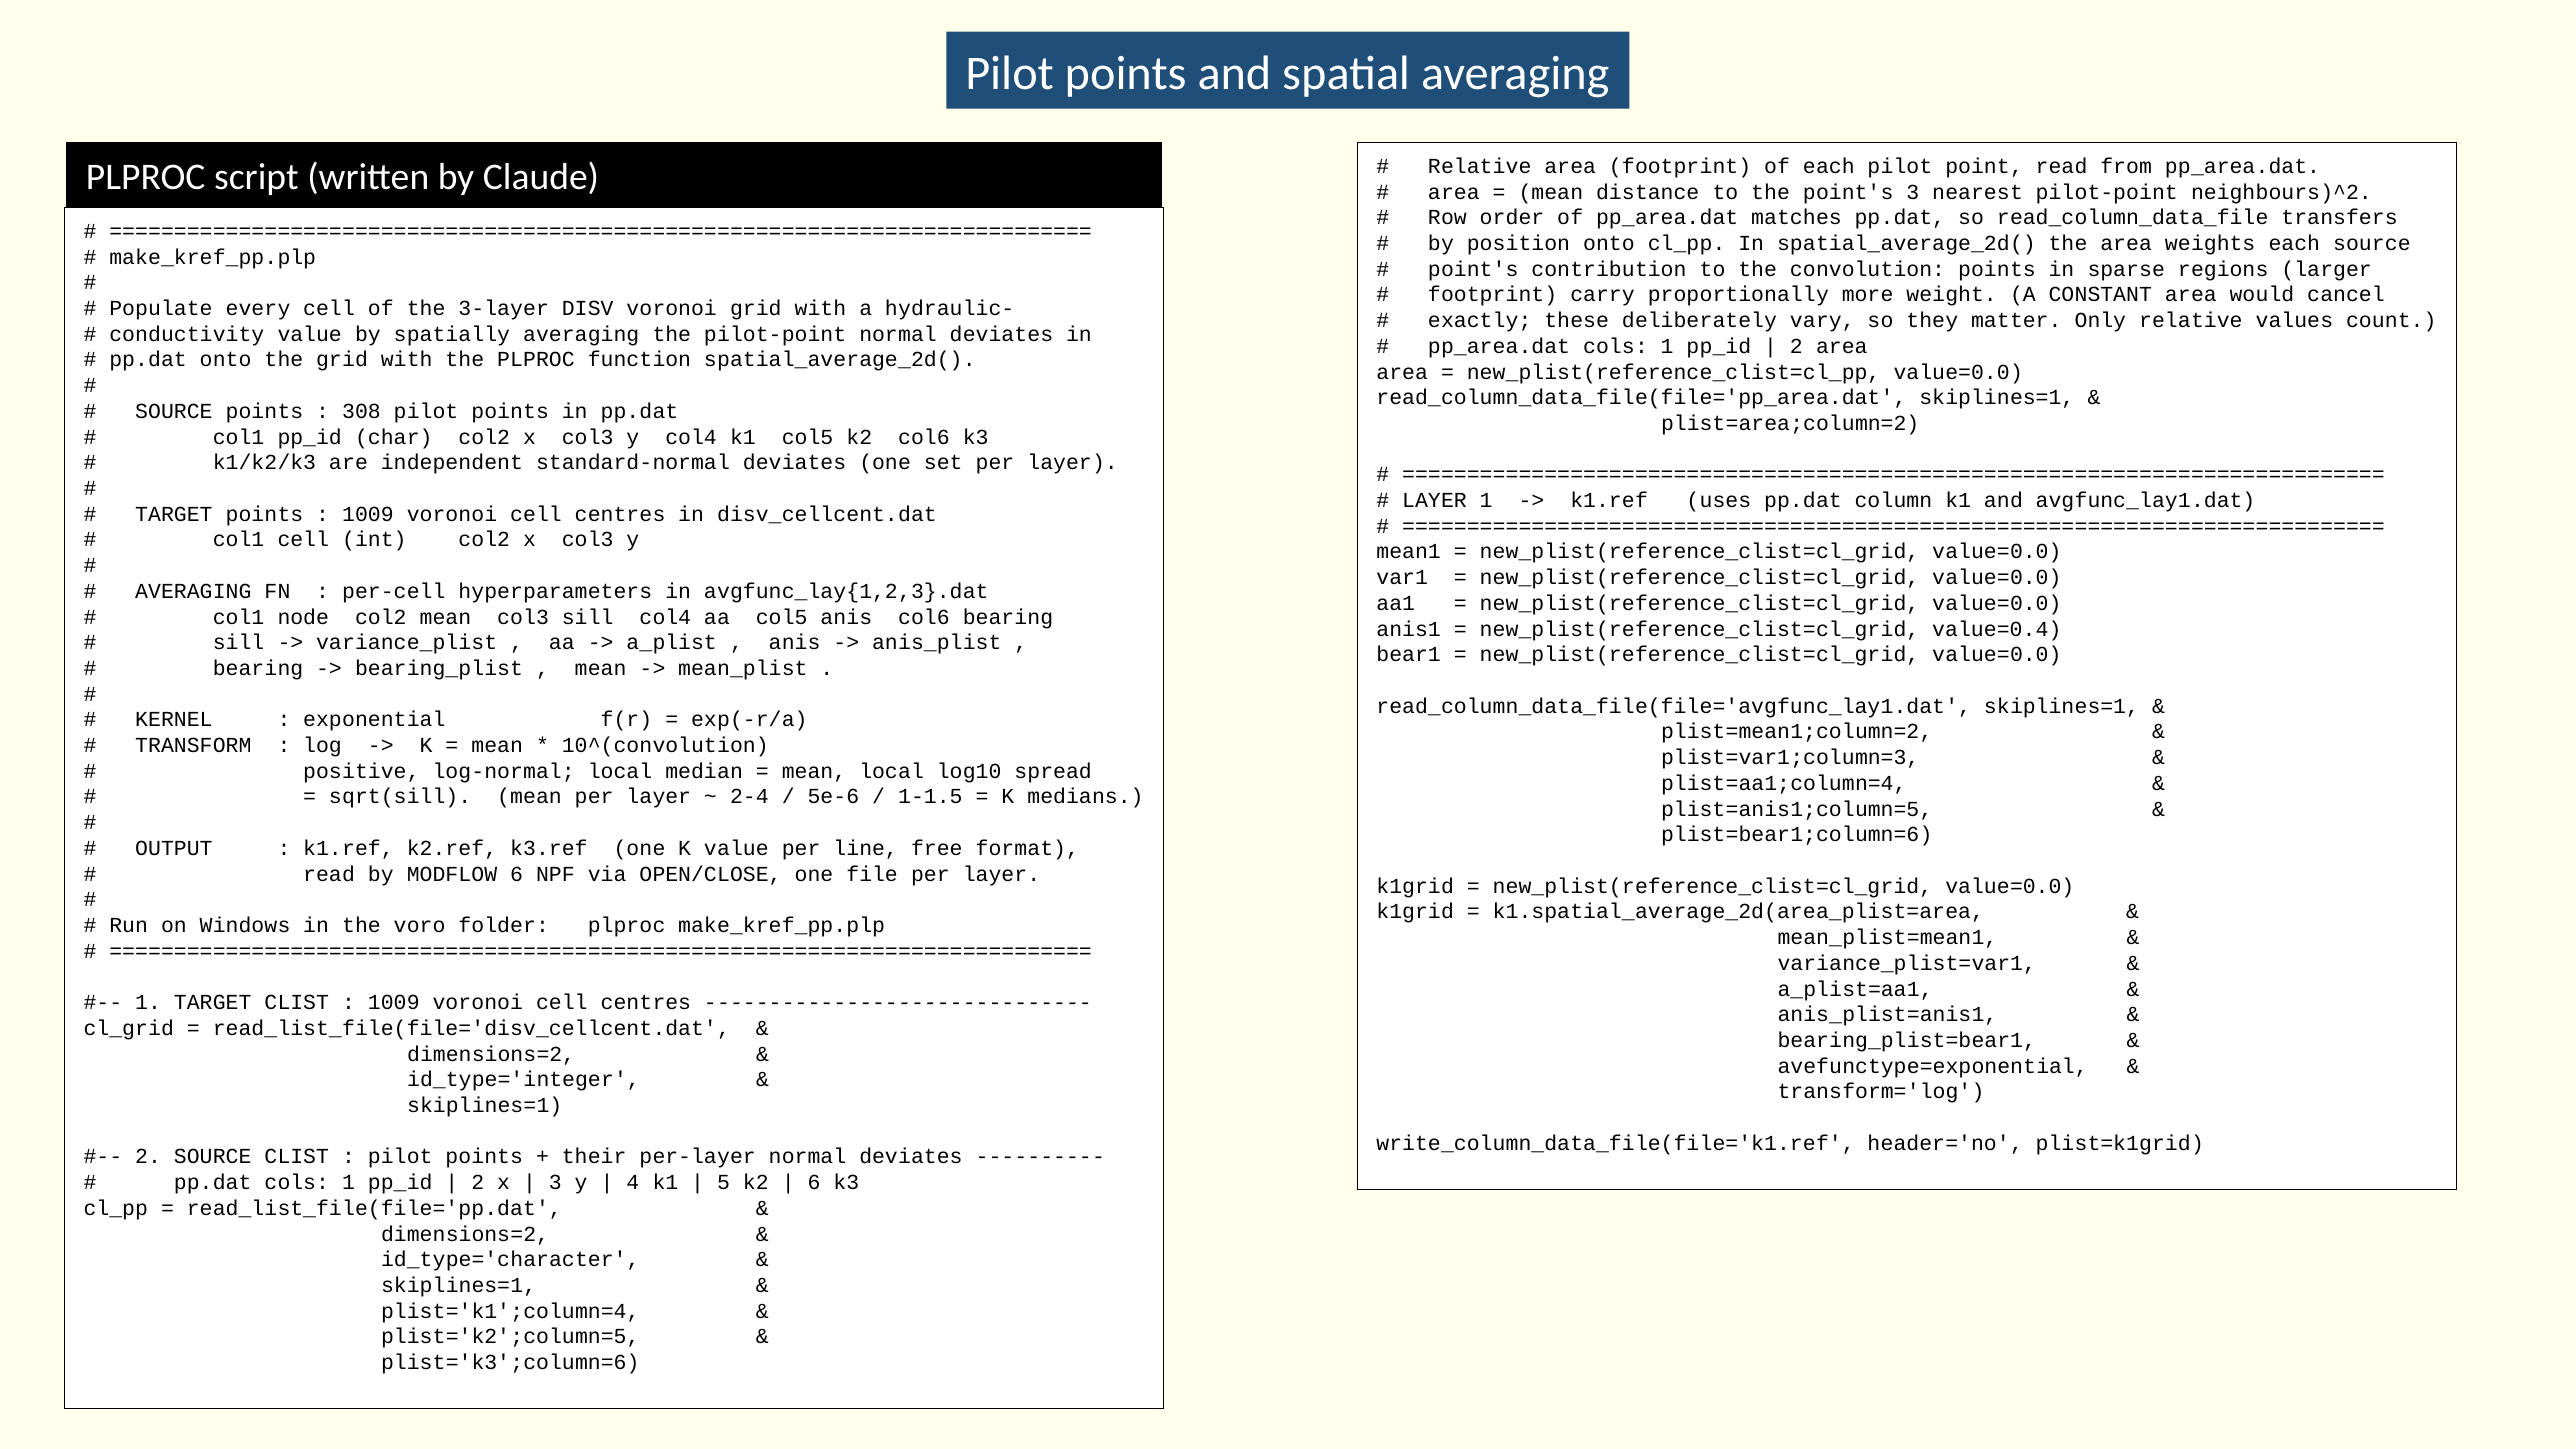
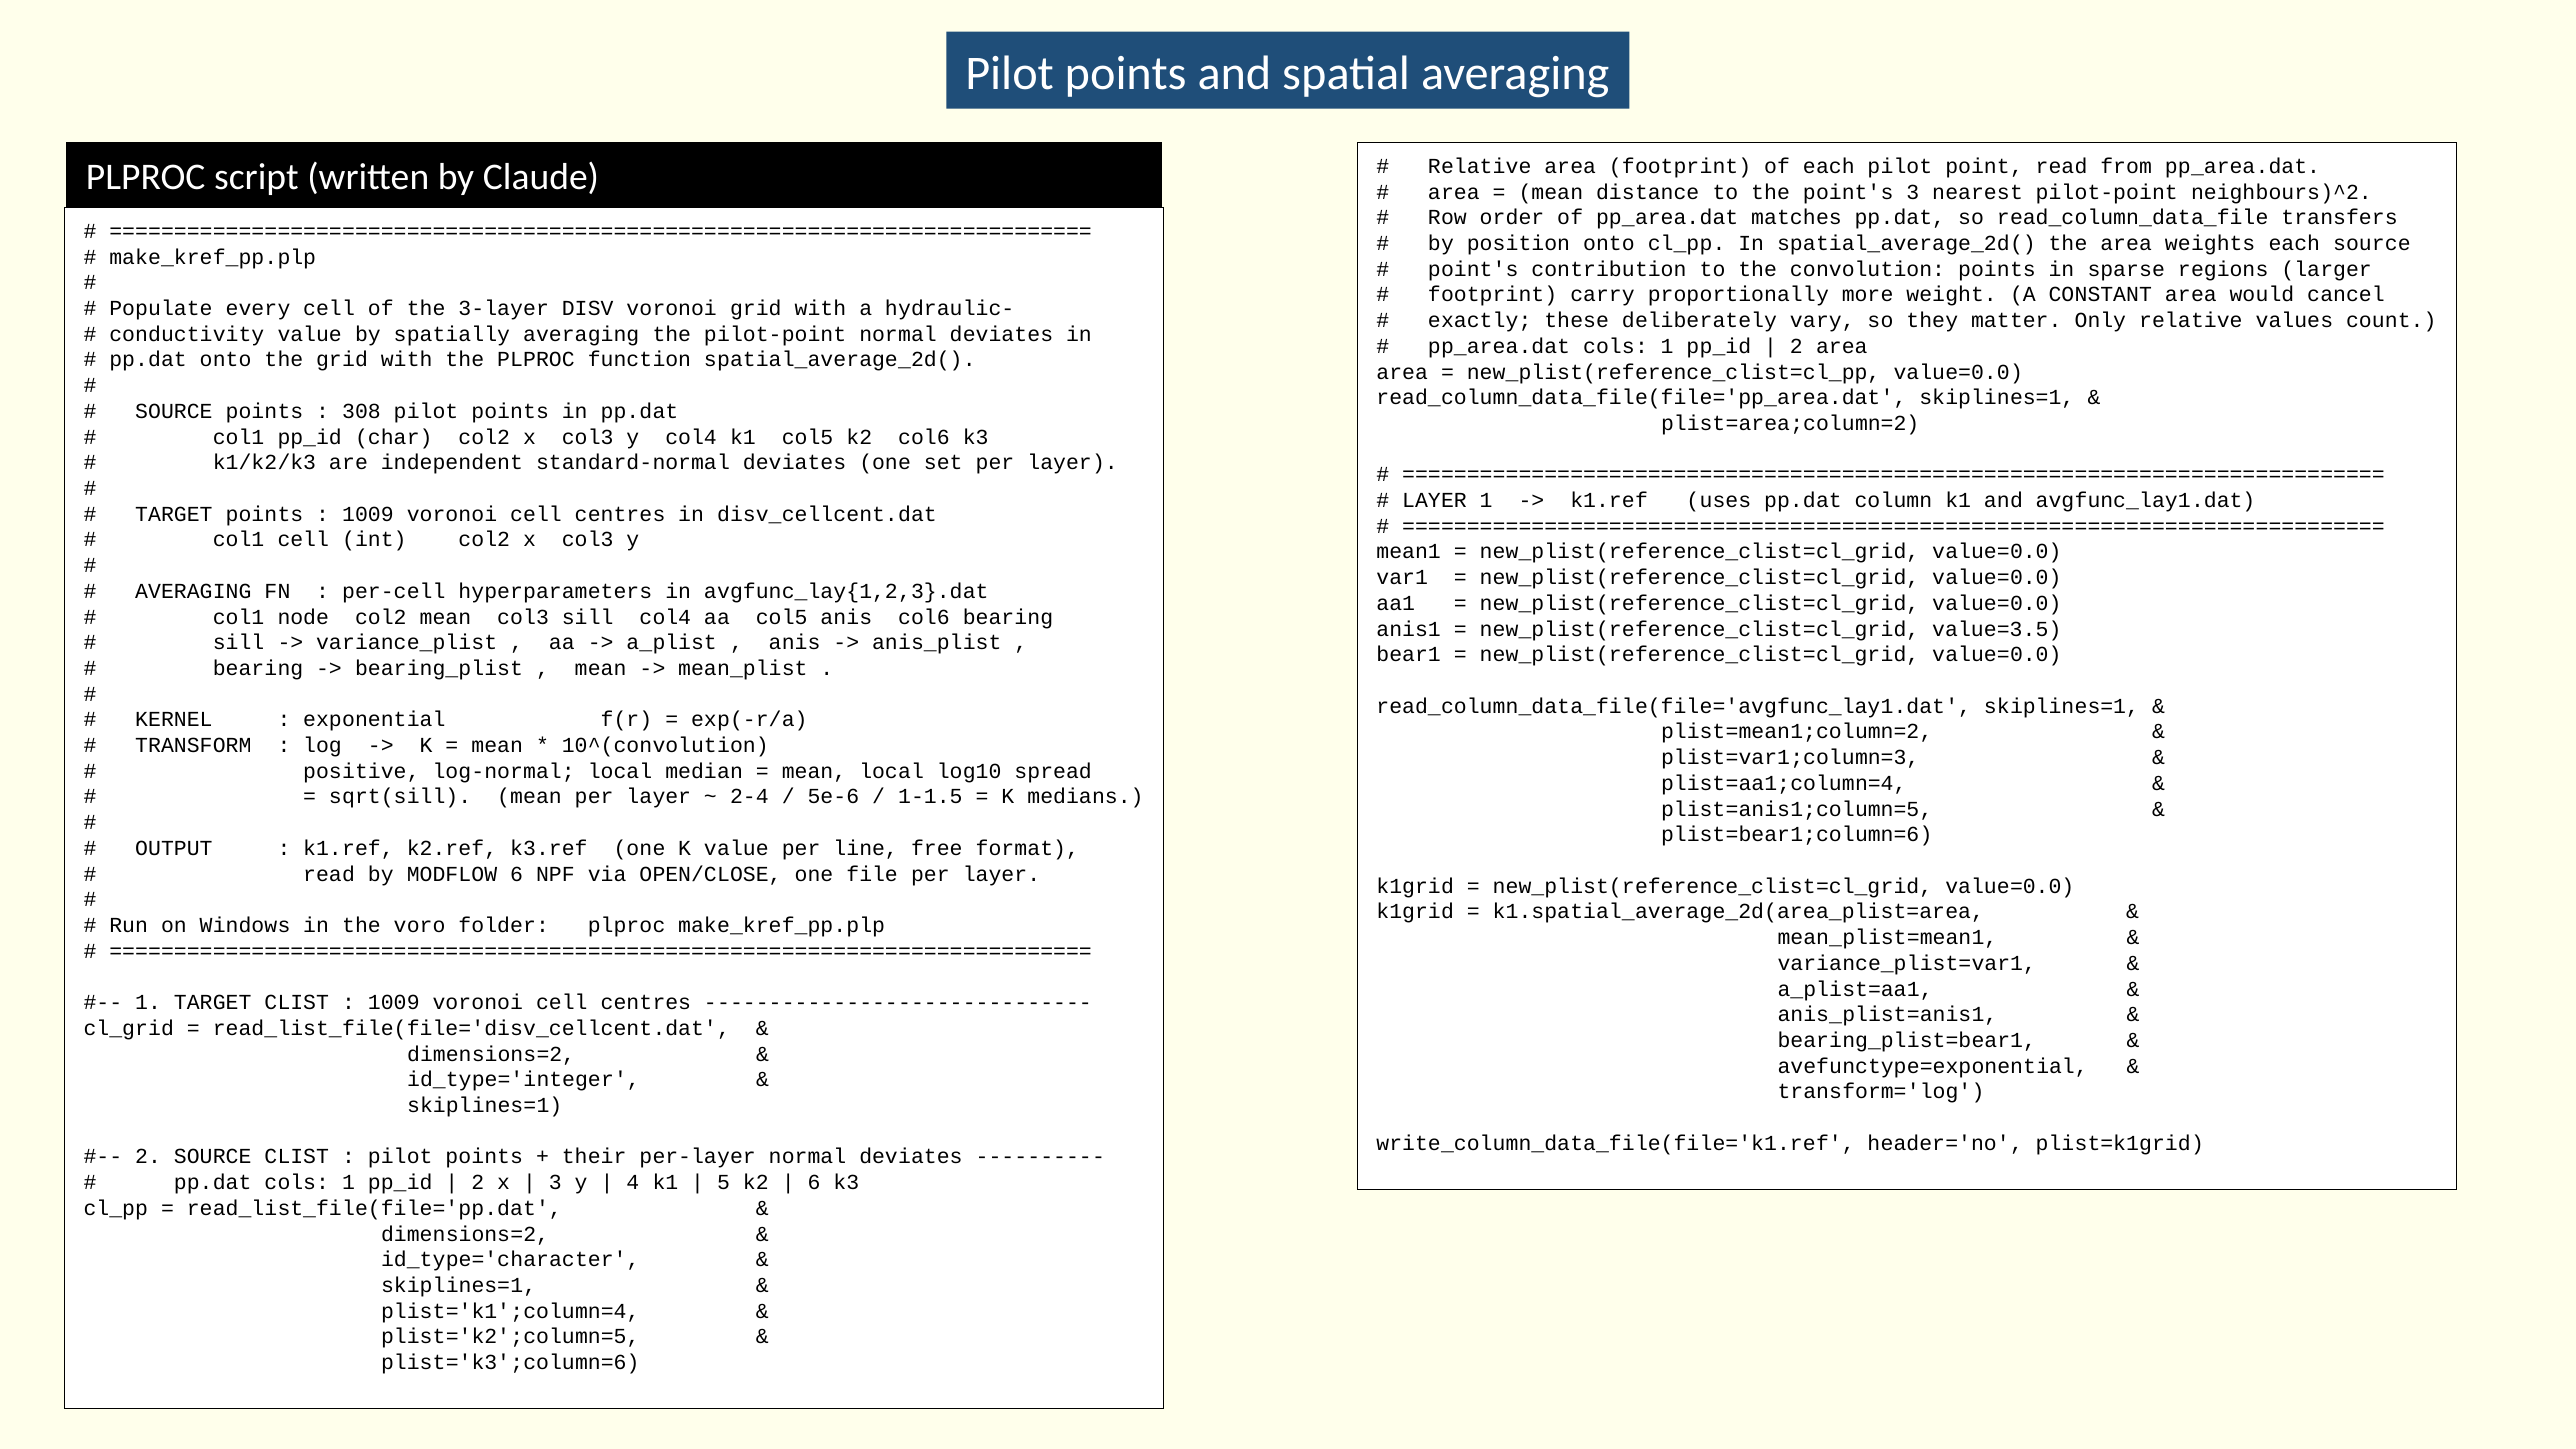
value=0.4: value=0.4 -> value=3.5 (1997, 629)
